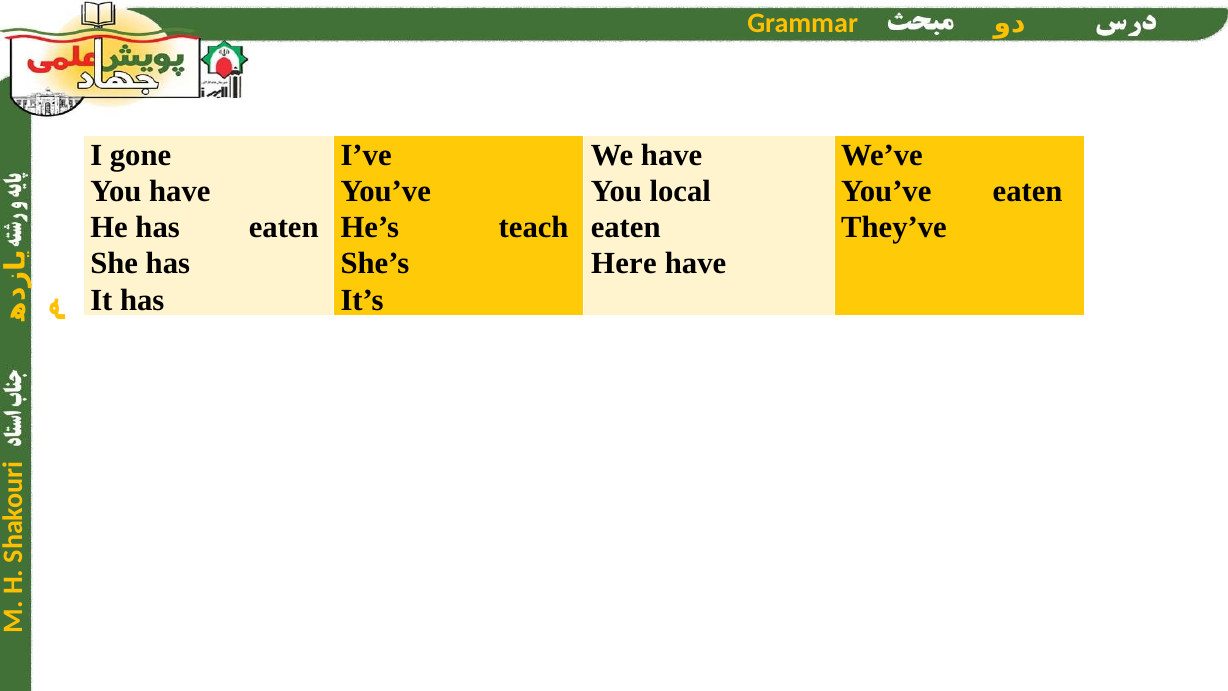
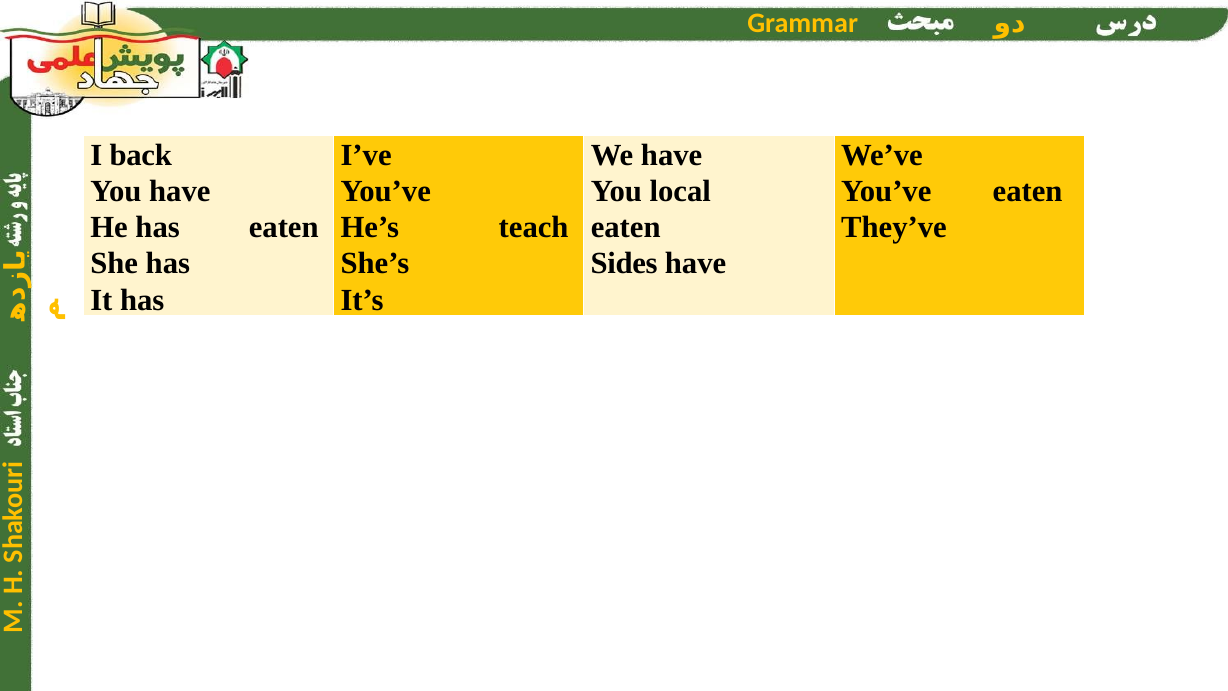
gone: gone -> back (141, 155)
Here: Here -> Sides (624, 264)
